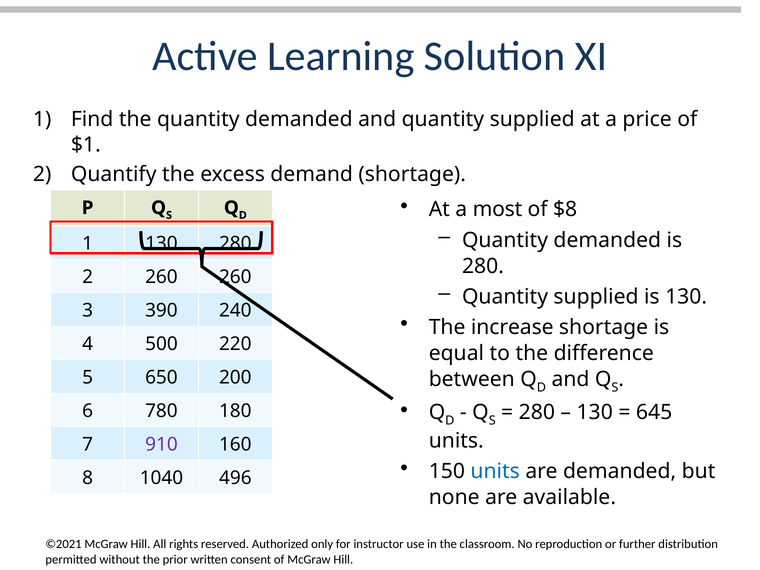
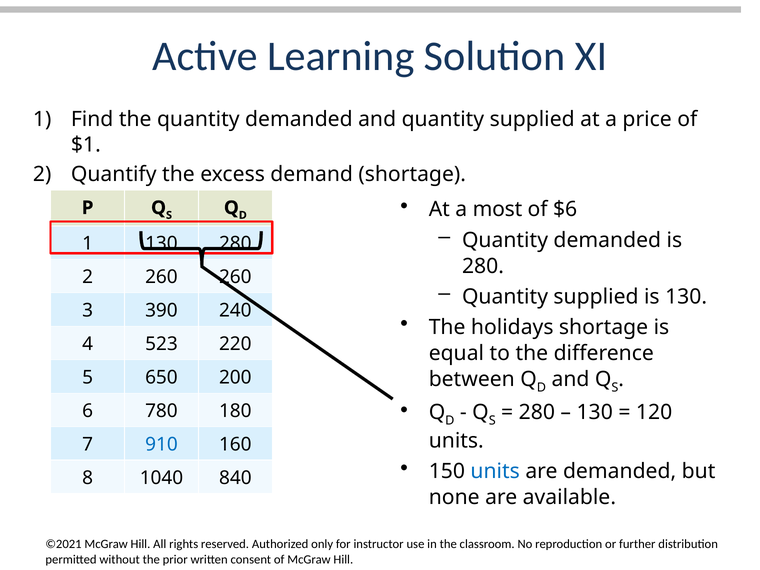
$8: $8 -> $6 (565, 210)
increase: increase -> holidays (512, 327)
500: 500 -> 523 (161, 344)
645: 645 -> 120 (654, 412)
910 colour: purple -> blue (161, 444)
496: 496 -> 840 (235, 478)
